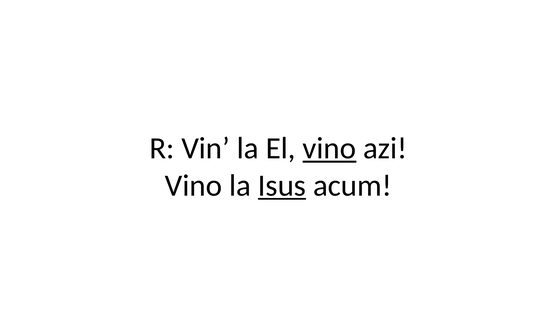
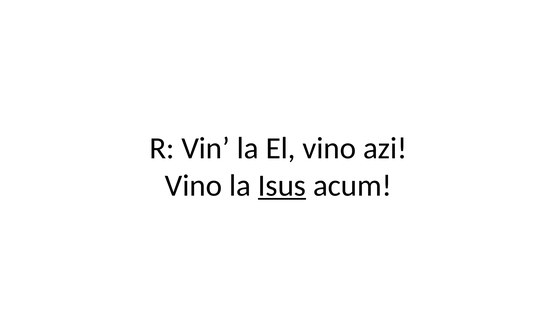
vino underline: present -> none (329, 149)
